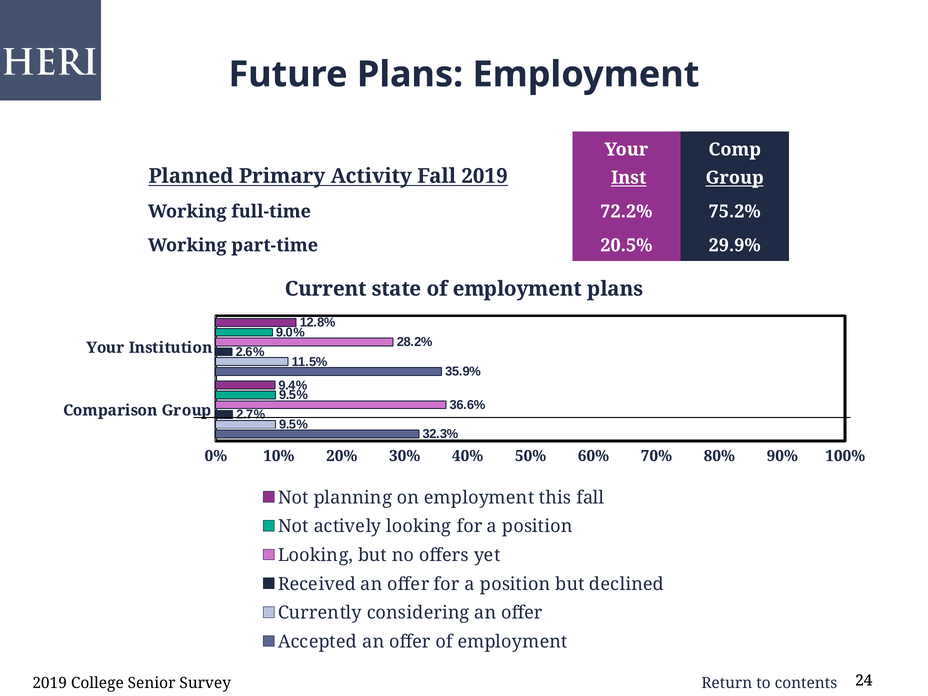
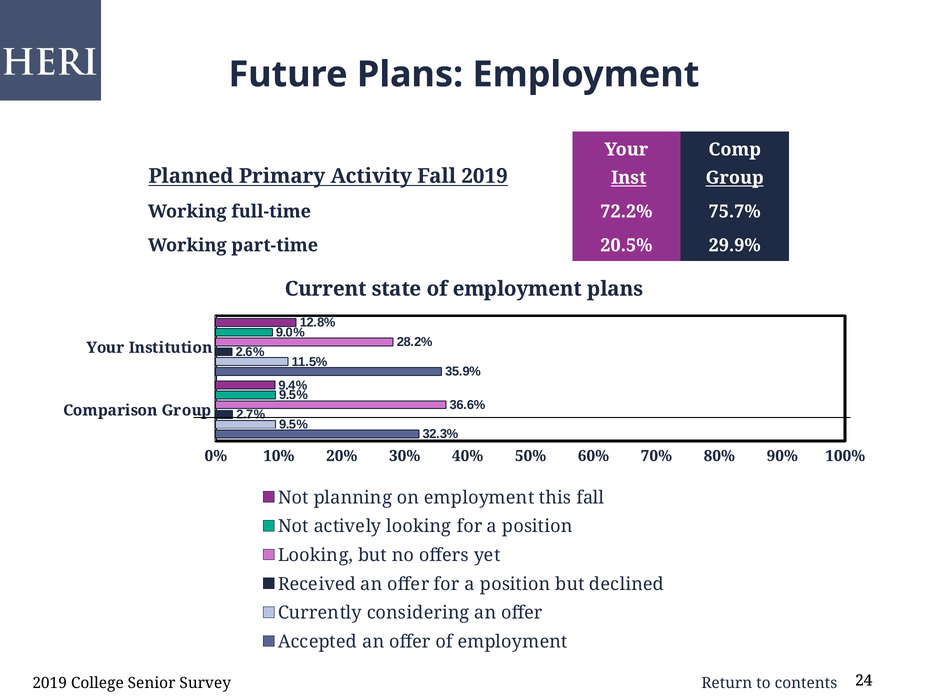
75.2%: 75.2% -> 75.7% (735, 211)
